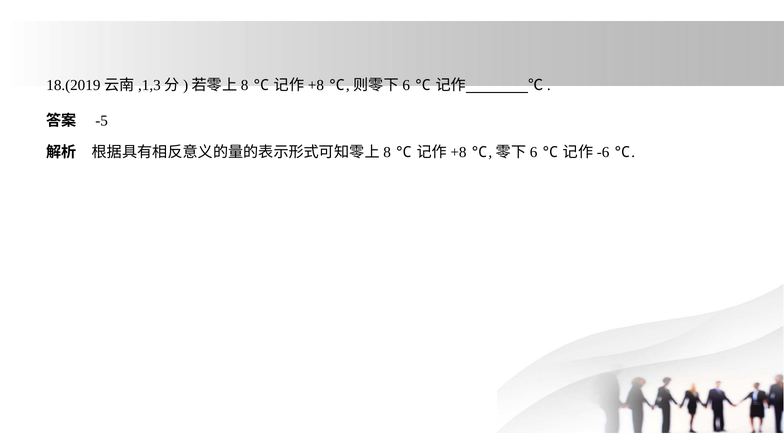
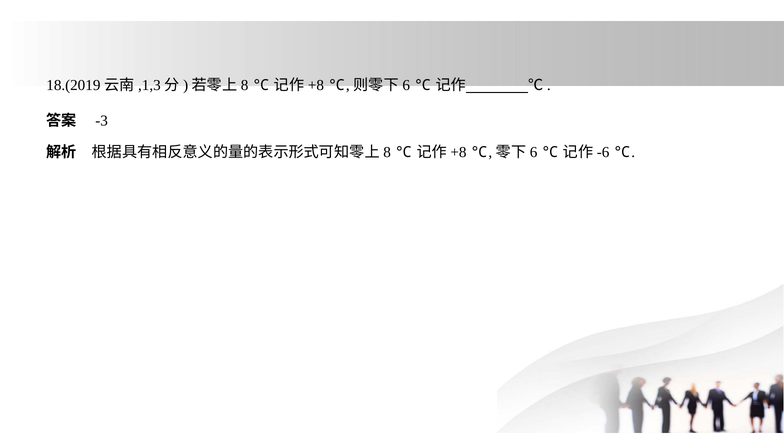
-5: -5 -> -3 (102, 121)
